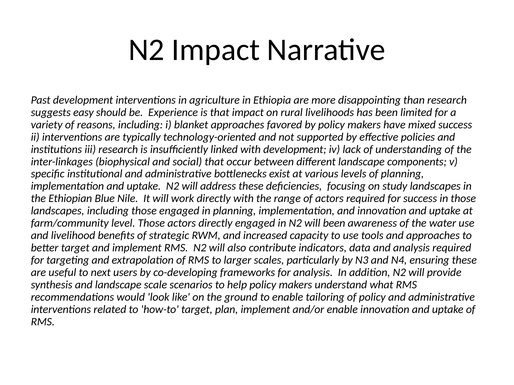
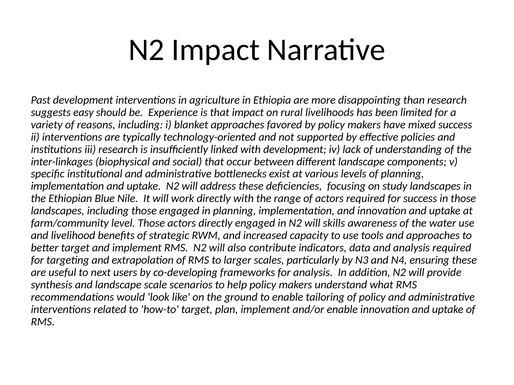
will been: been -> skills (334, 223)
